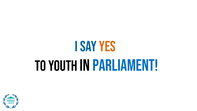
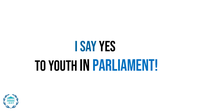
Yes colour: orange -> black (107, 46)
